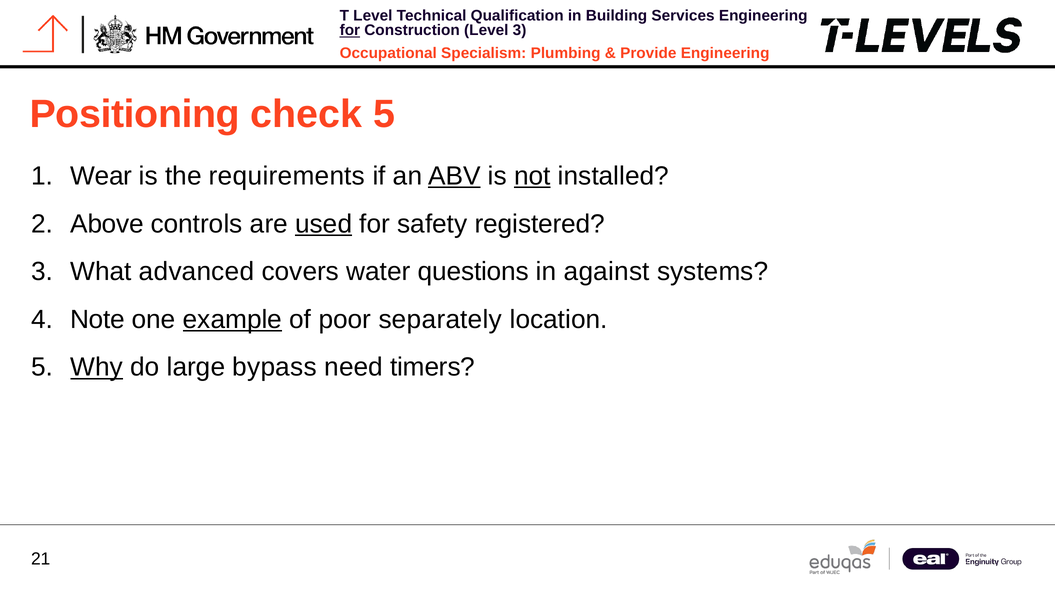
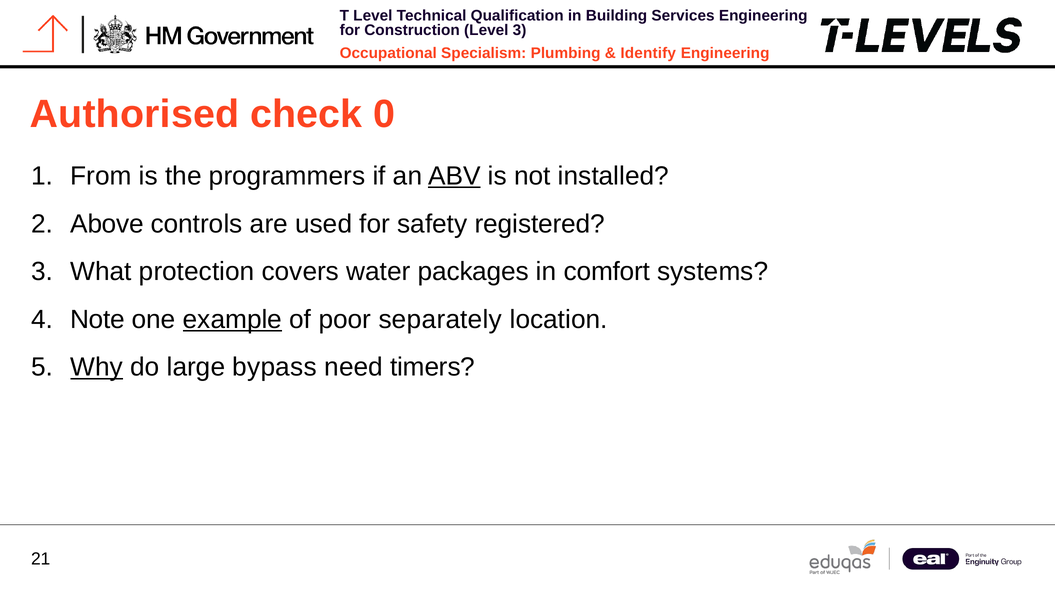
for underline: present -> none (350, 30)
Provide: Provide -> Identify (648, 53)
Positioning: Positioning -> Authorised (134, 114)
check 5: 5 -> 0 (384, 114)
Wear: Wear -> From (101, 176)
requirements: requirements -> programmers (287, 176)
not underline: present -> none (532, 176)
used underline: present -> none (324, 224)
advanced: advanced -> protection (197, 271)
questions: questions -> packages (473, 271)
against: against -> comfort (607, 271)
